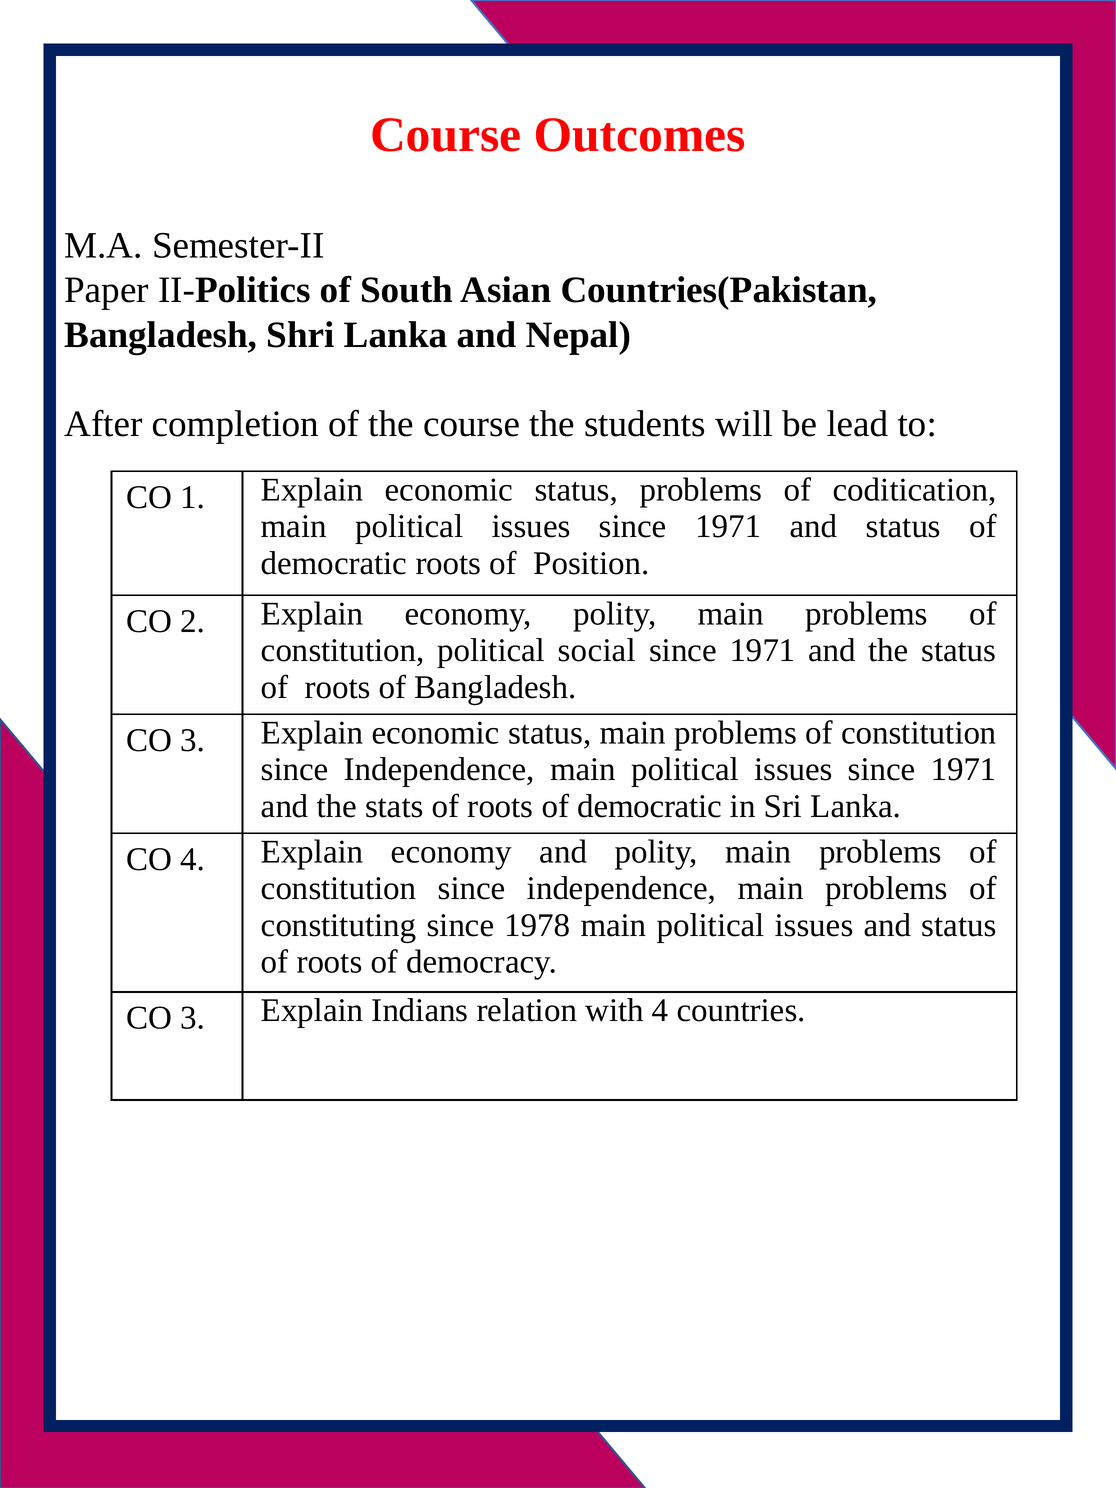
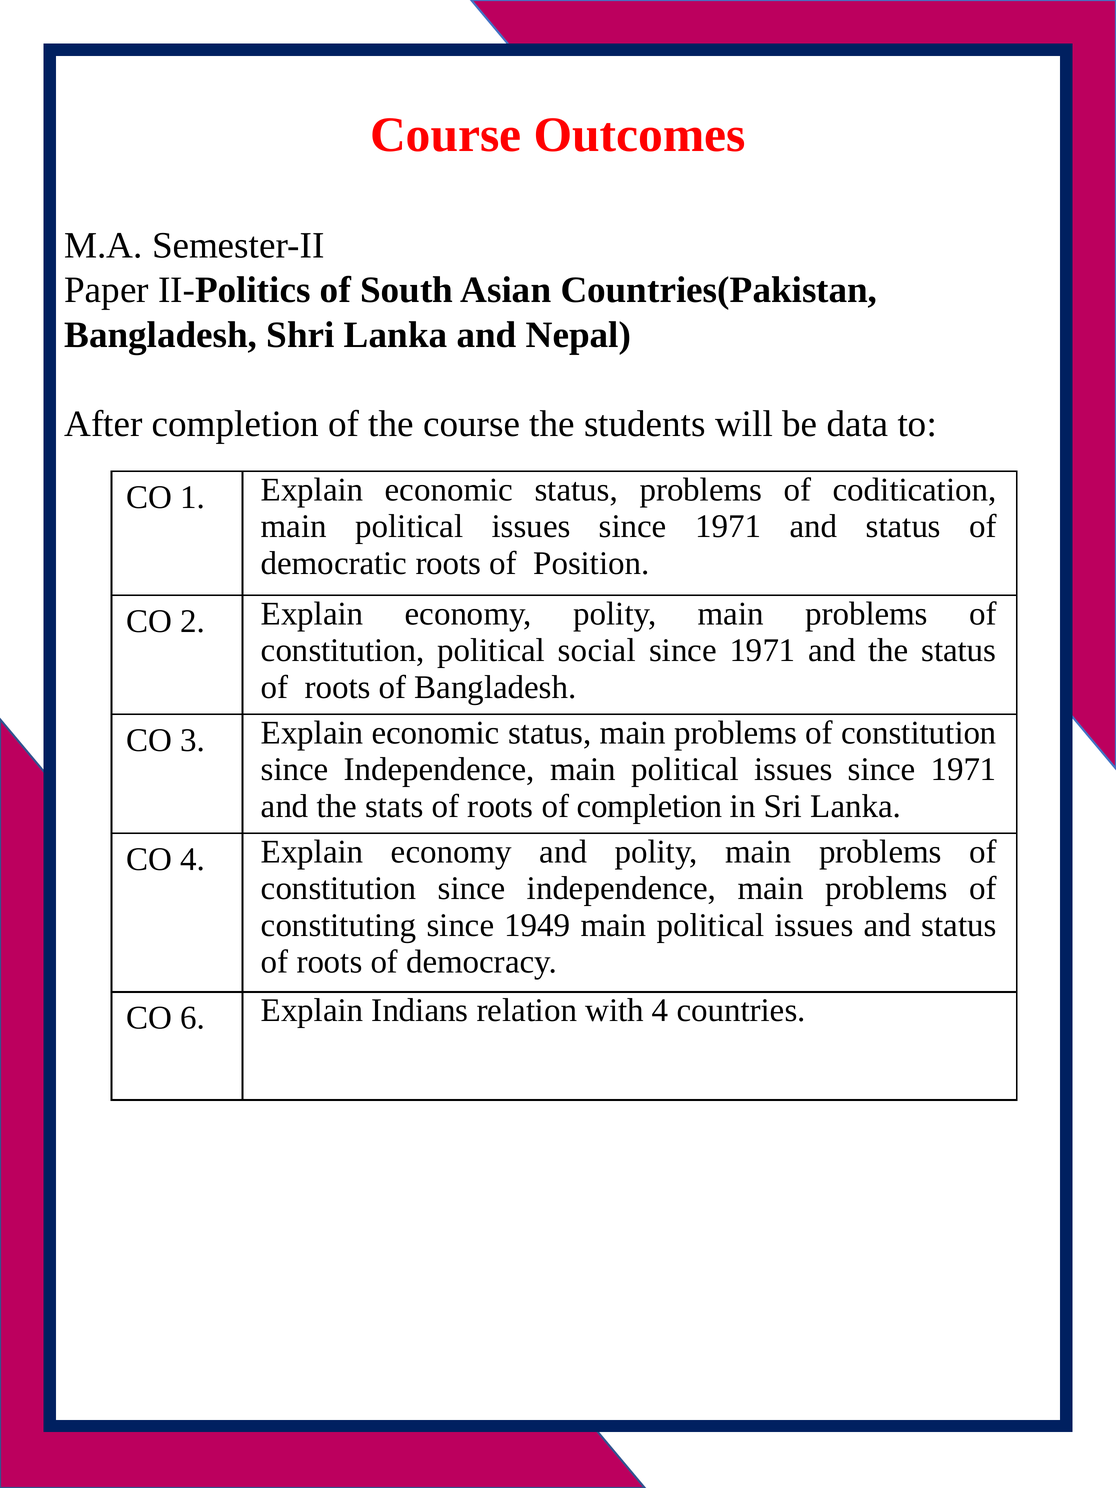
lead: lead -> data (857, 424)
roots of democratic: democratic -> completion (650, 806)
1978: 1978 -> 1949 (537, 925)
3: 3 -> 6 (193, 1018)
